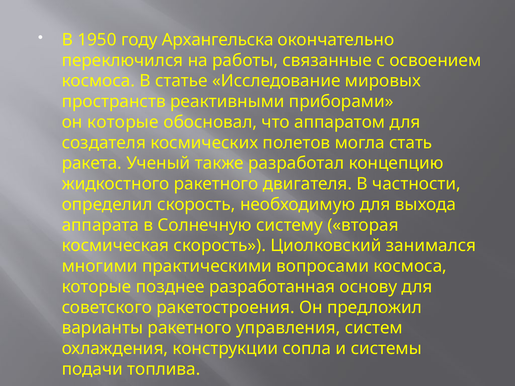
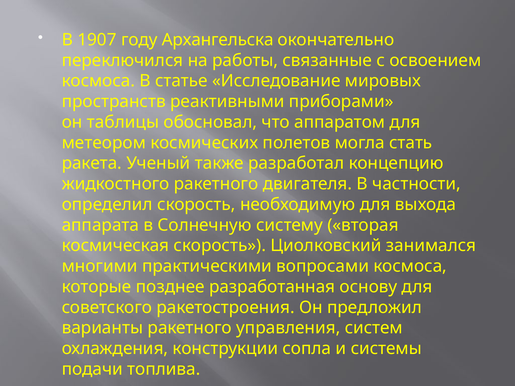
1950: 1950 -> 1907 (97, 40)
он которые: которые -> таблицы (123, 122)
создателя: создателя -> метеором (104, 143)
